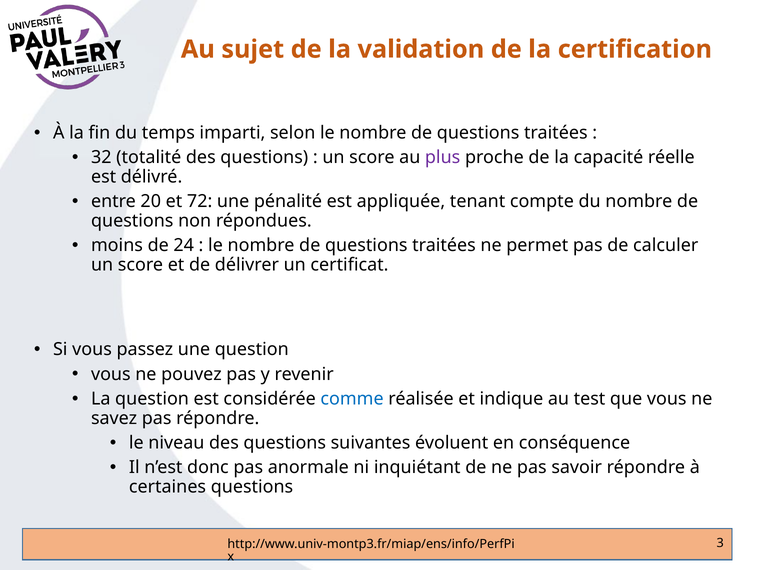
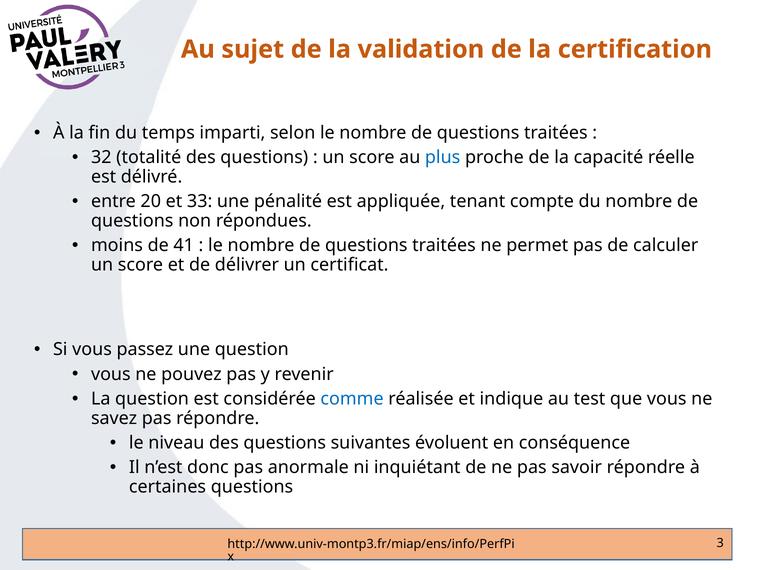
plus colour: purple -> blue (443, 157)
72: 72 -> 33 (200, 201)
24: 24 -> 41 (184, 245)
